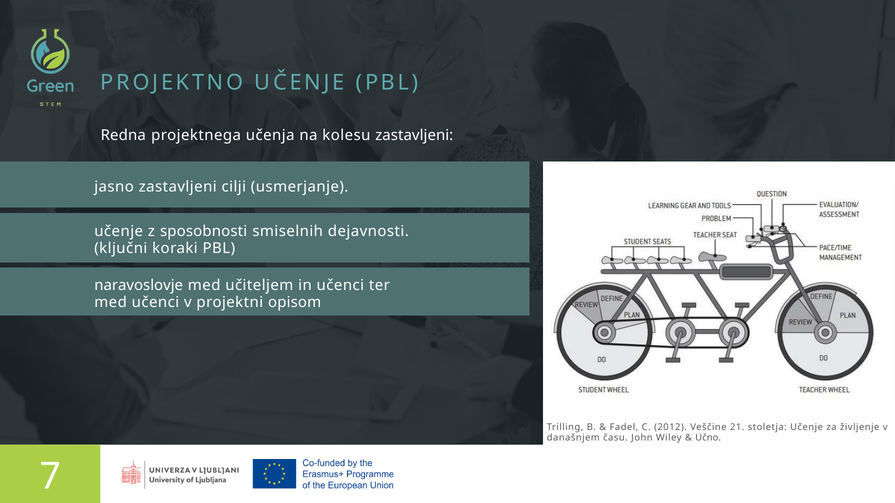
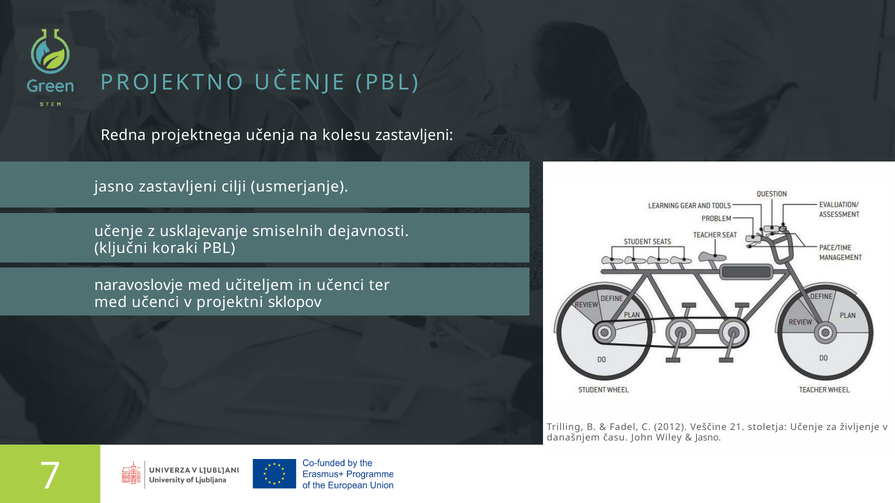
sposobnosti: sposobnosti -> usklajevanje (204, 232)
opisom: opisom -> sklopov (295, 302)
Učno: Učno -> Jasno (708, 438)
